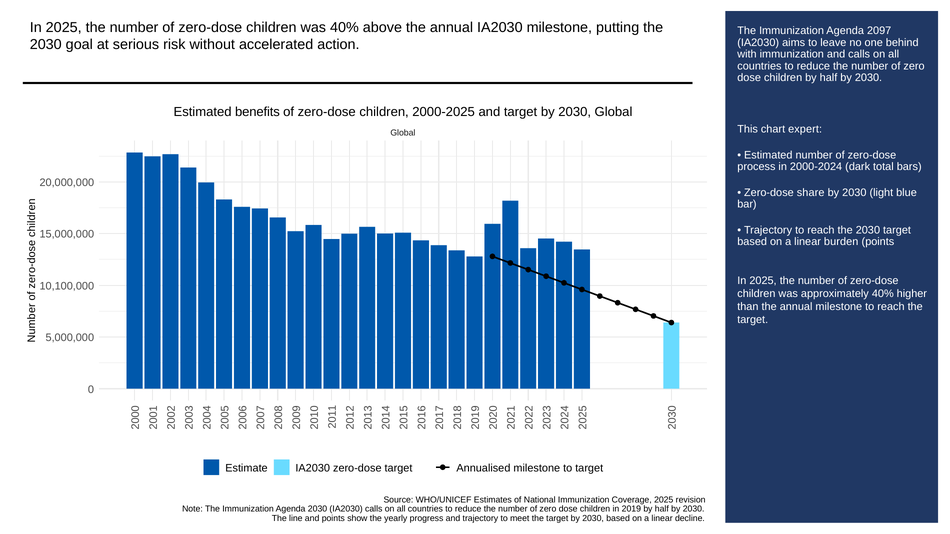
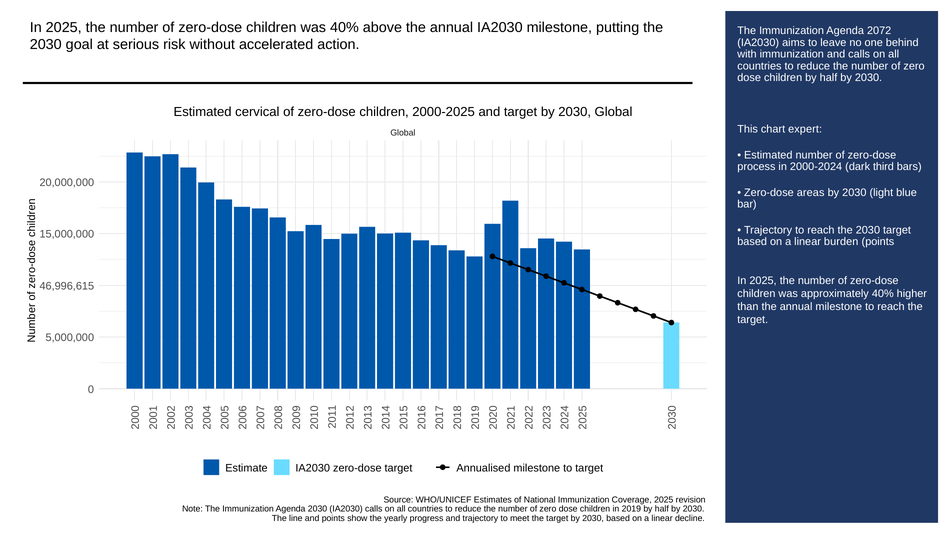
2097: 2097 -> 2072 (879, 31)
benefits: benefits -> cervical (257, 112)
total: total -> third (883, 167)
share: share -> areas (811, 193)
10,100,000: 10,100,000 -> 46,996,615 (67, 286)
